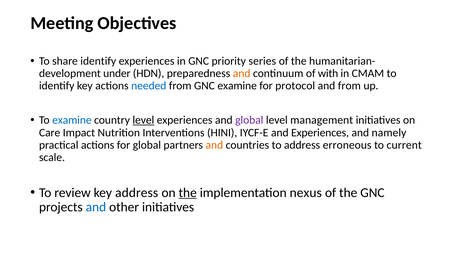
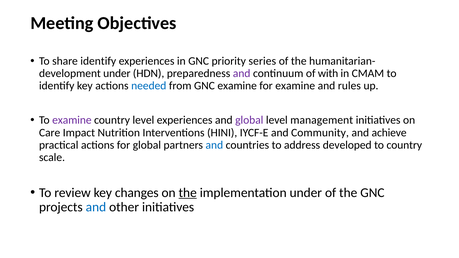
and colour: orange -> purple (242, 74)
for protocol: protocol -> examine (295, 86)
and from: from -> rules (349, 86)
examine colour: blue -> purple (72, 120)
level underline: present -> none (143, 120)
and Experiences: Experiences -> Community (320, 133)
namely: namely -> achieve (389, 133)
and colour: orange -> blue (214, 145)
erroneous: erroneous -> developed (347, 145)
to current: current -> country (404, 145)
key address: address -> changes (137, 193)
implementation nexus: nexus -> under (306, 193)
